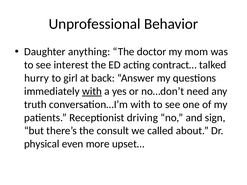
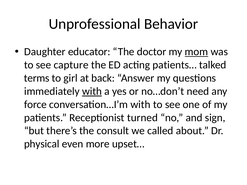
anything: anything -> educator (89, 52)
mom underline: none -> present (196, 52)
interest: interest -> capture (71, 65)
contract…: contract… -> patients… (175, 65)
hurry: hurry -> terms (37, 78)
truth: truth -> force (35, 105)
driving: driving -> turned (142, 118)
